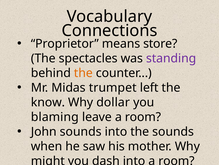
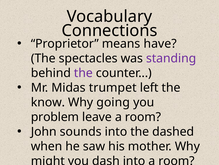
store: store -> have (160, 44)
the colour: orange -> purple (83, 73)
dollar: dollar -> going (113, 102)
blaming: blaming -> problem (55, 117)
the sounds: sounds -> dashed (173, 131)
